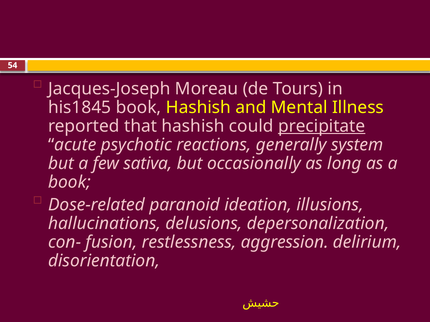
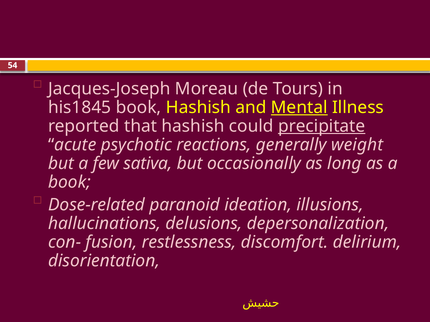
Mental underline: none -> present (299, 108)
system: system -> weight (357, 145)
aggression: aggression -> discomfort (285, 242)
